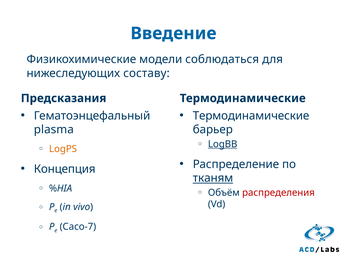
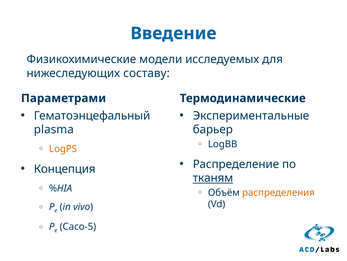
соблюдаться: соблюдаться -> исследуемых (222, 59)
Предсказания: Предсказания -> Параметрами (64, 98)
Термодинамические: Термодинамические -> Экспериментальные (251, 115)
LogBB underline: present -> none (223, 144)
распределения colour: red -> orange (278, 192)
Caco-7: Caco-7 -> Caco-5 (78, 226)
